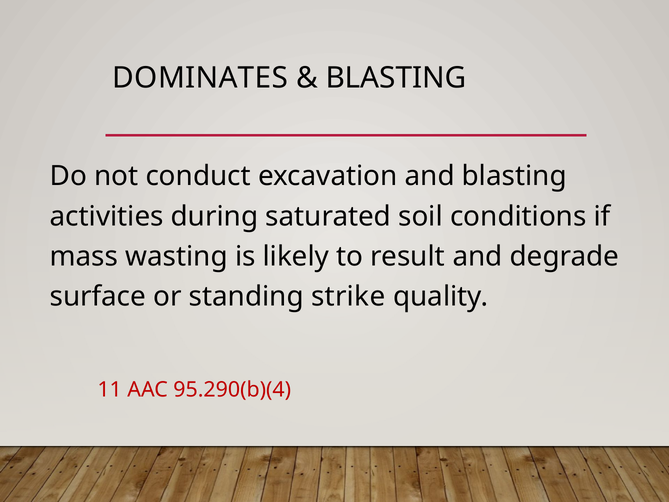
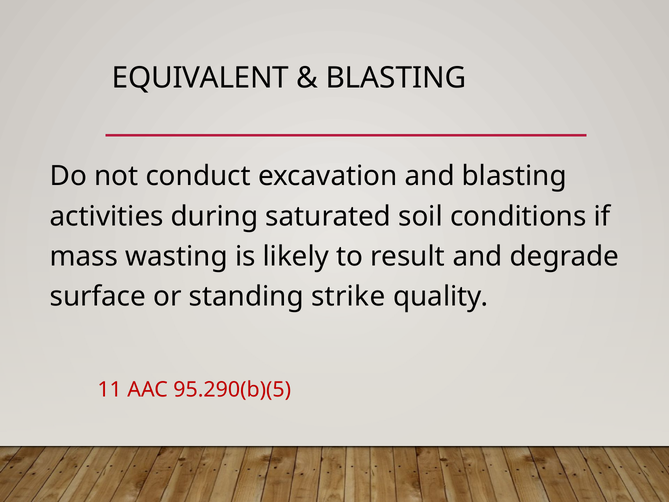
DOMINATES: DOMINATES -> EQUIVALENT (200, 78)
95.290(b)(4: 95.290(b)(4 -> 95.290(b)(5 (232, 390)
